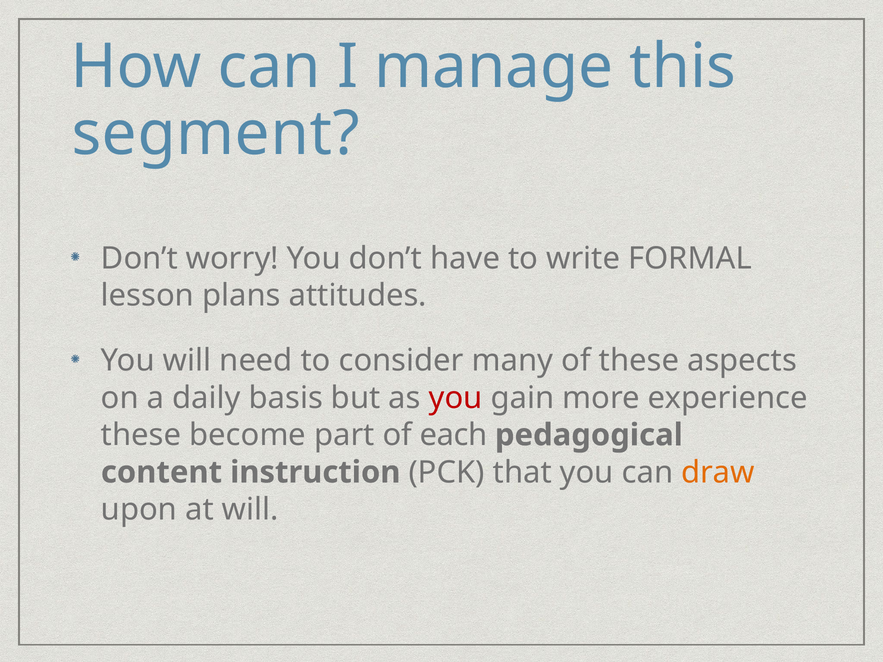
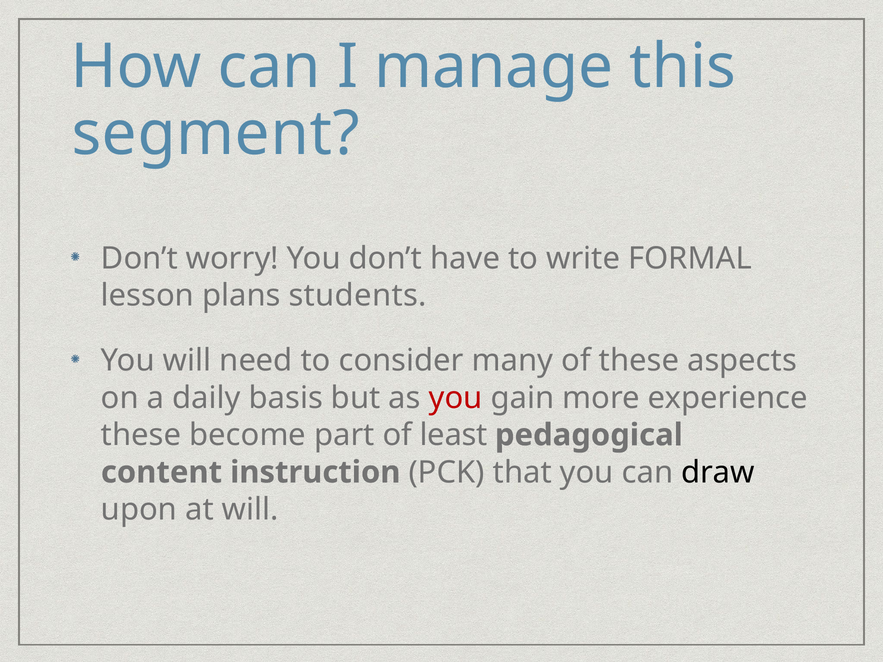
attitudes: attitudes -> students (358, 296)
each: each -> least (454, 435)
draw colour: orange -> black (718, 472)
